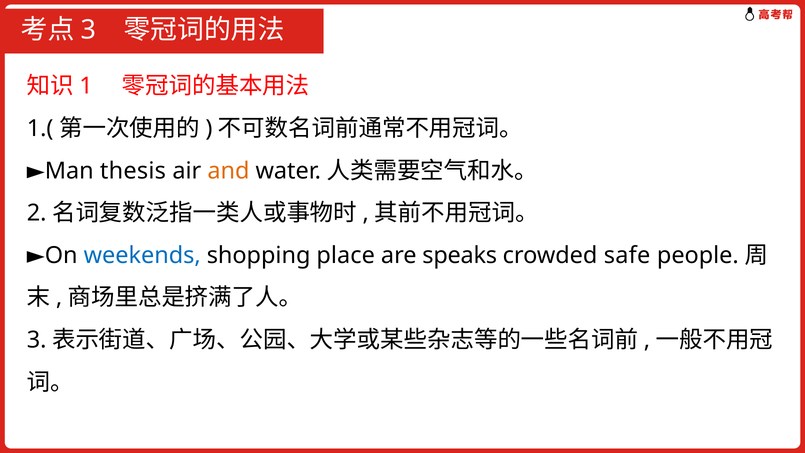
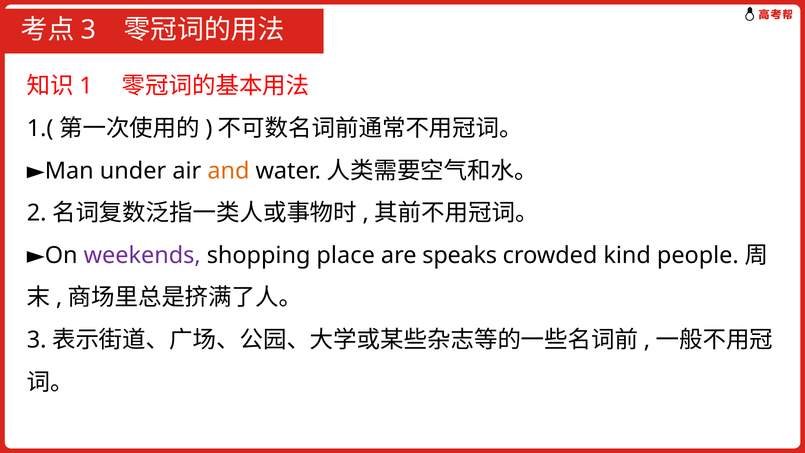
thesis: thesis -> under (133, 171)
weekends colour: blue -> purple (142, 255)
safe: safe -> kind (627, 255)
